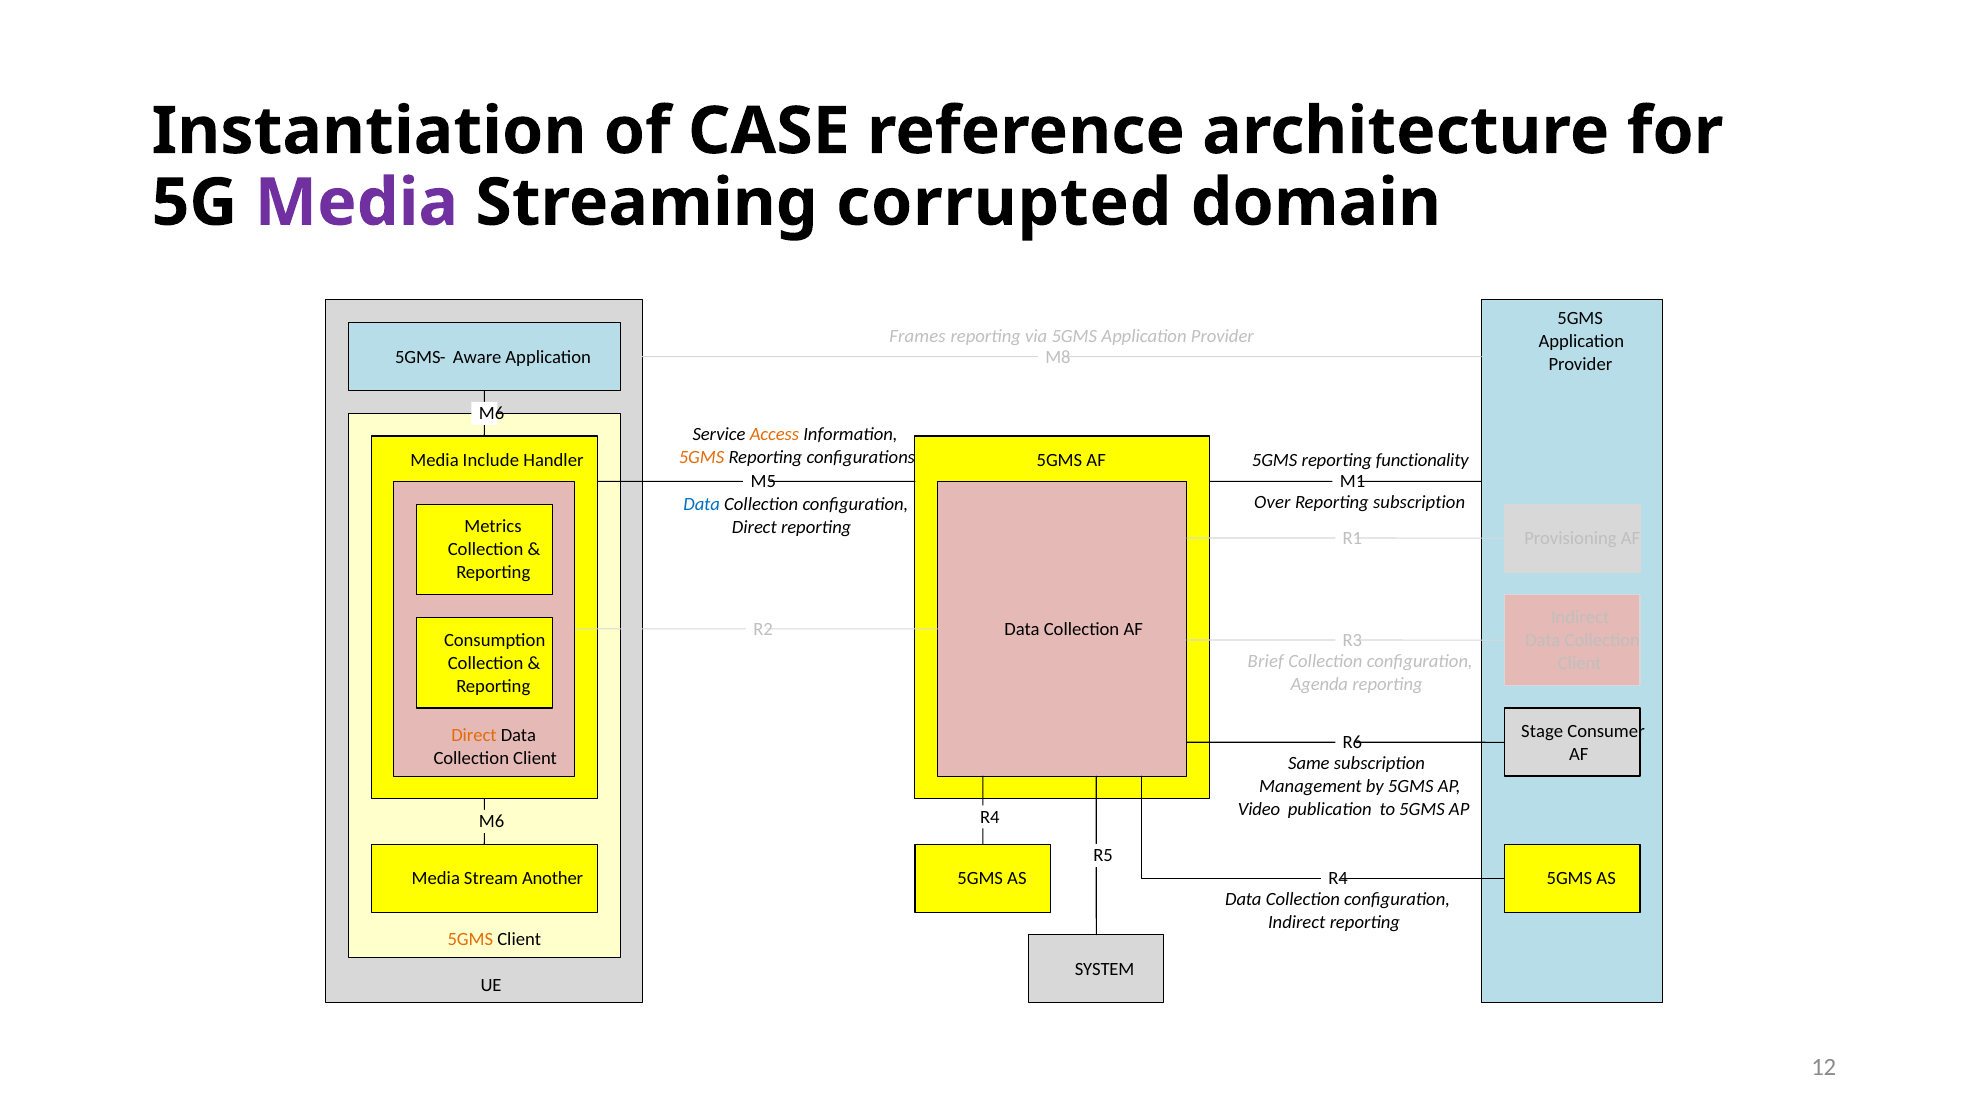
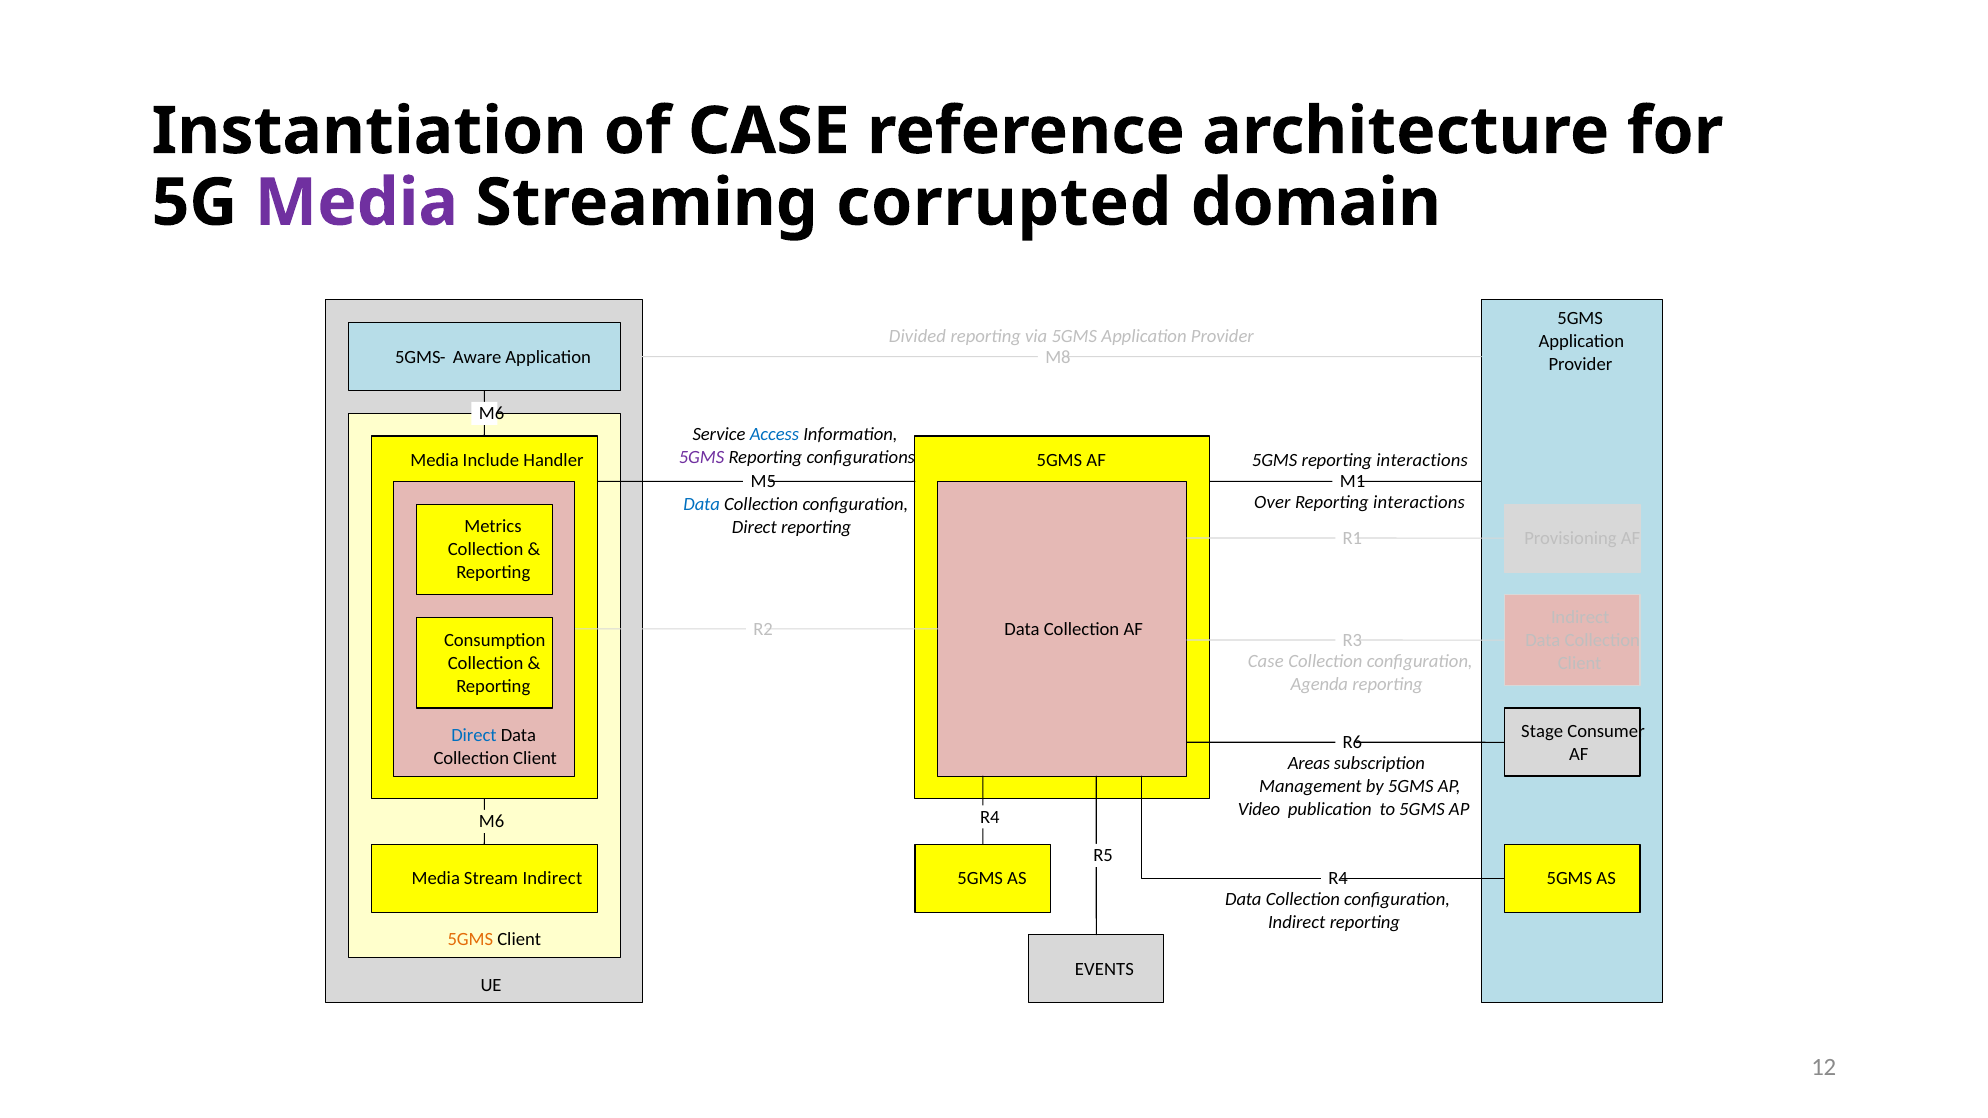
Frames: Frames -> Divided (918, 336)
Access colour: orange -> blue (774, 434)
5GMS colour: orange -> purple (702, 457)
5GMS reporting functionality: functionality -> interactions (1422, 461)
subscription: subscription -> interactions (1419, 503)
Brief: Brief -> Case (1266, 662)
Direct colour: orange -> blue (474, 736)
Same: Same -> Areas (1309, 764)
Stream Another: Another -> Indirect (552, 879)
SYSTEM: SYSTEM -> EVENTS (1104, 969)
